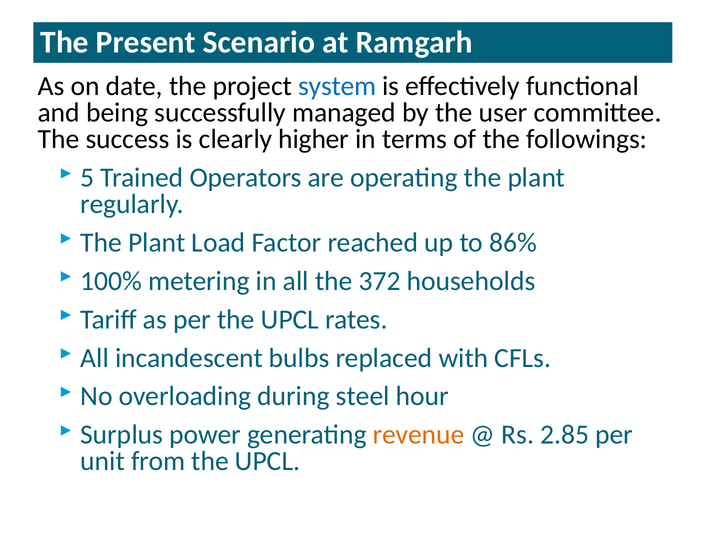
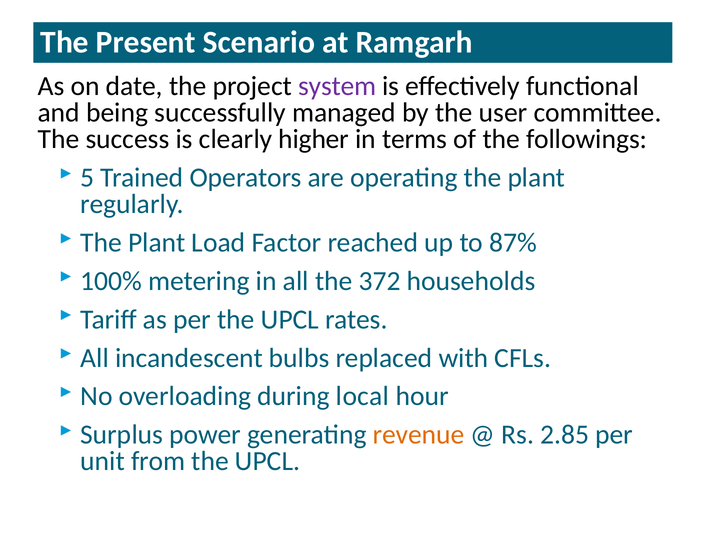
system colour: blue -> purple (337, 86)
86%: 86% -> 87% (513, 242)
steel: steel -> local (363, 396)
